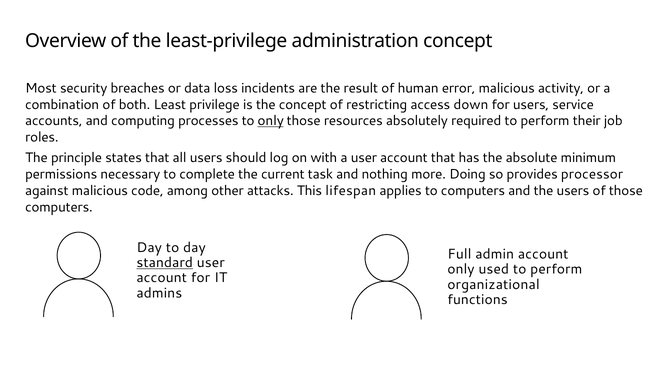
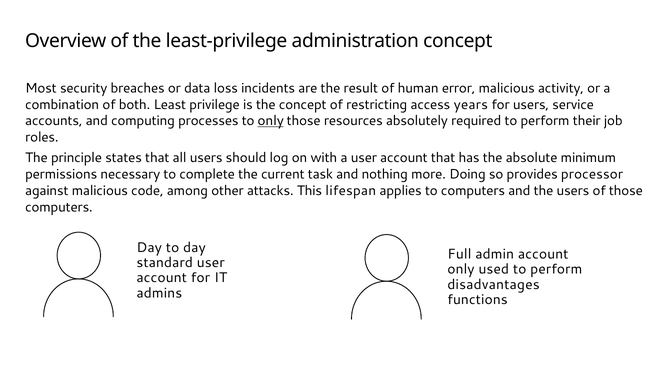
down: down -> years (471, 105)
standard underline: present -> none (165, 263)
organizational: organizational -> disadvantages (493, 285)
